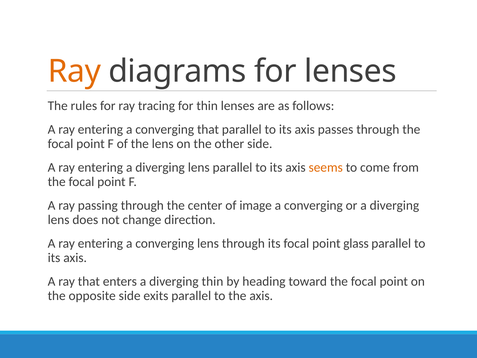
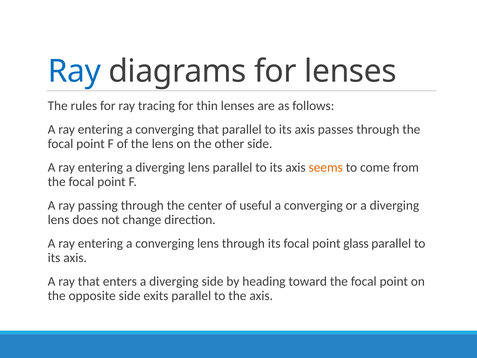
Ray colour: orange -> blue (74, 71)
image: image -> useful (256, 205)
diverging thin: thin -> side (213, 281)
